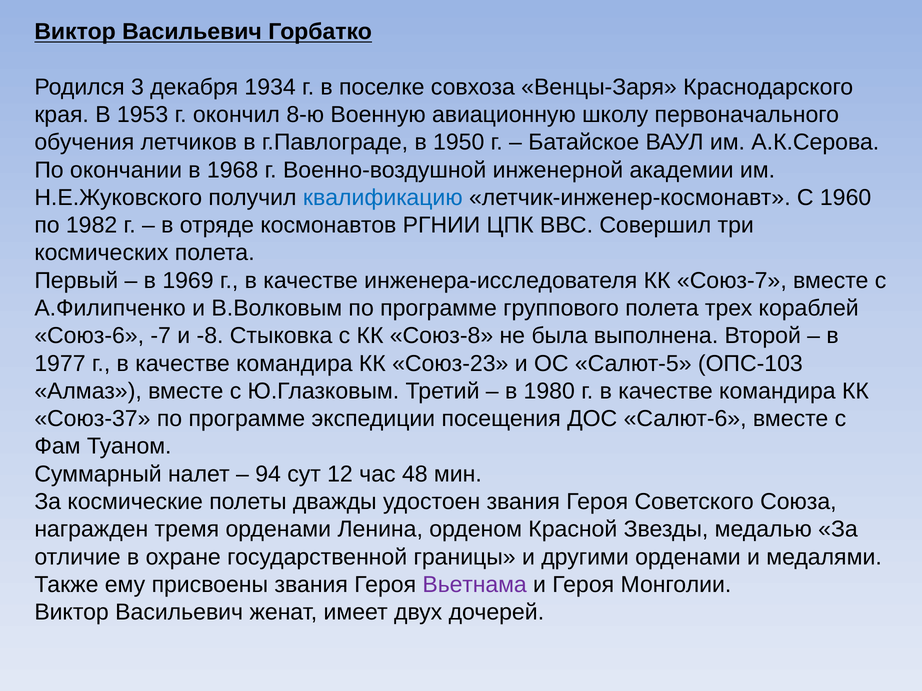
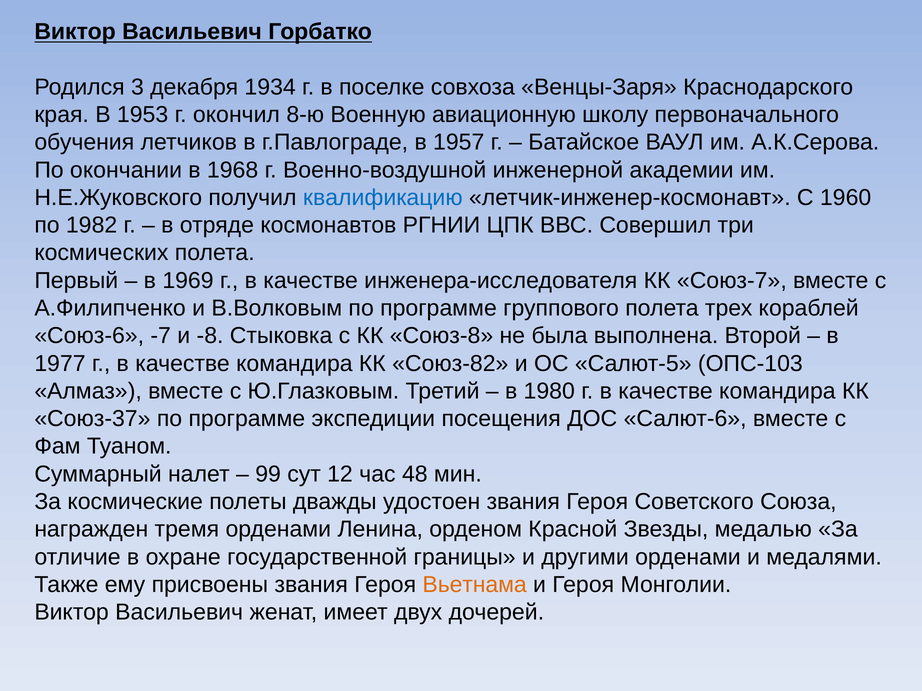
1950: 1950 -> 1957 (459, 142)
Союз-23: Союз-23 -> Союз-82 (450, 364)
94: 94 -> 99 (268, 474)
Вьетнама colour: purple -> orange (475, 585)
